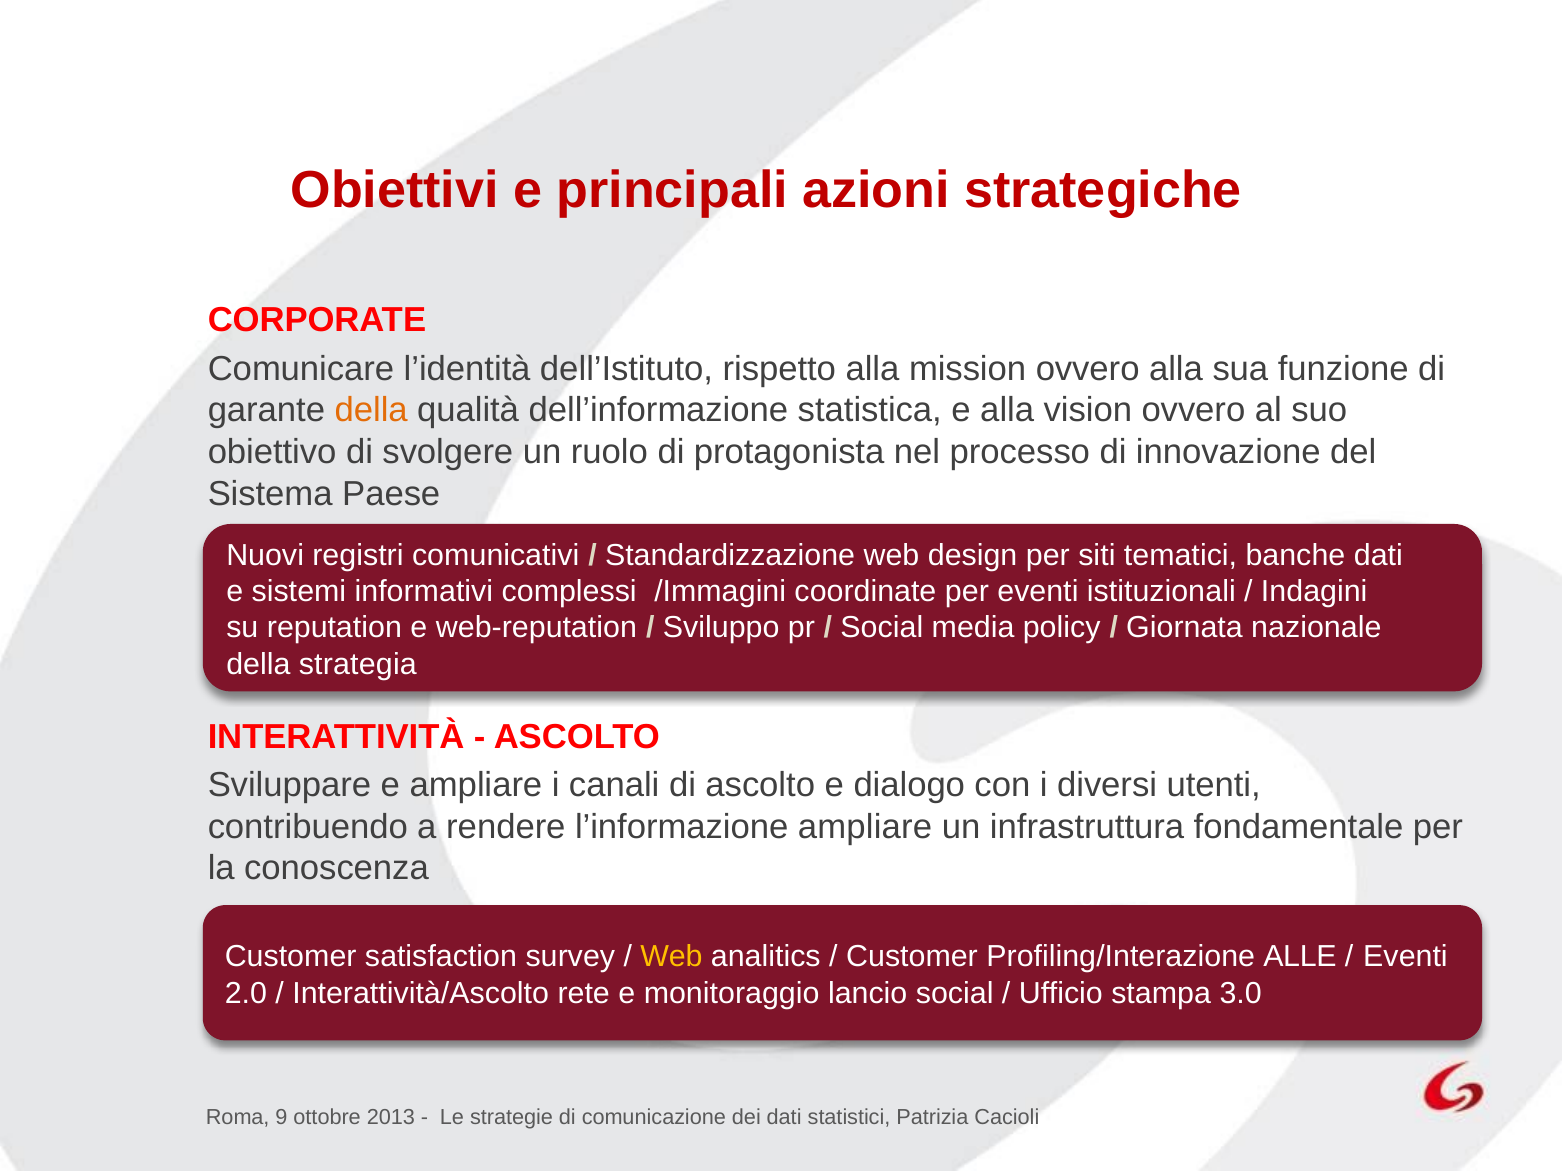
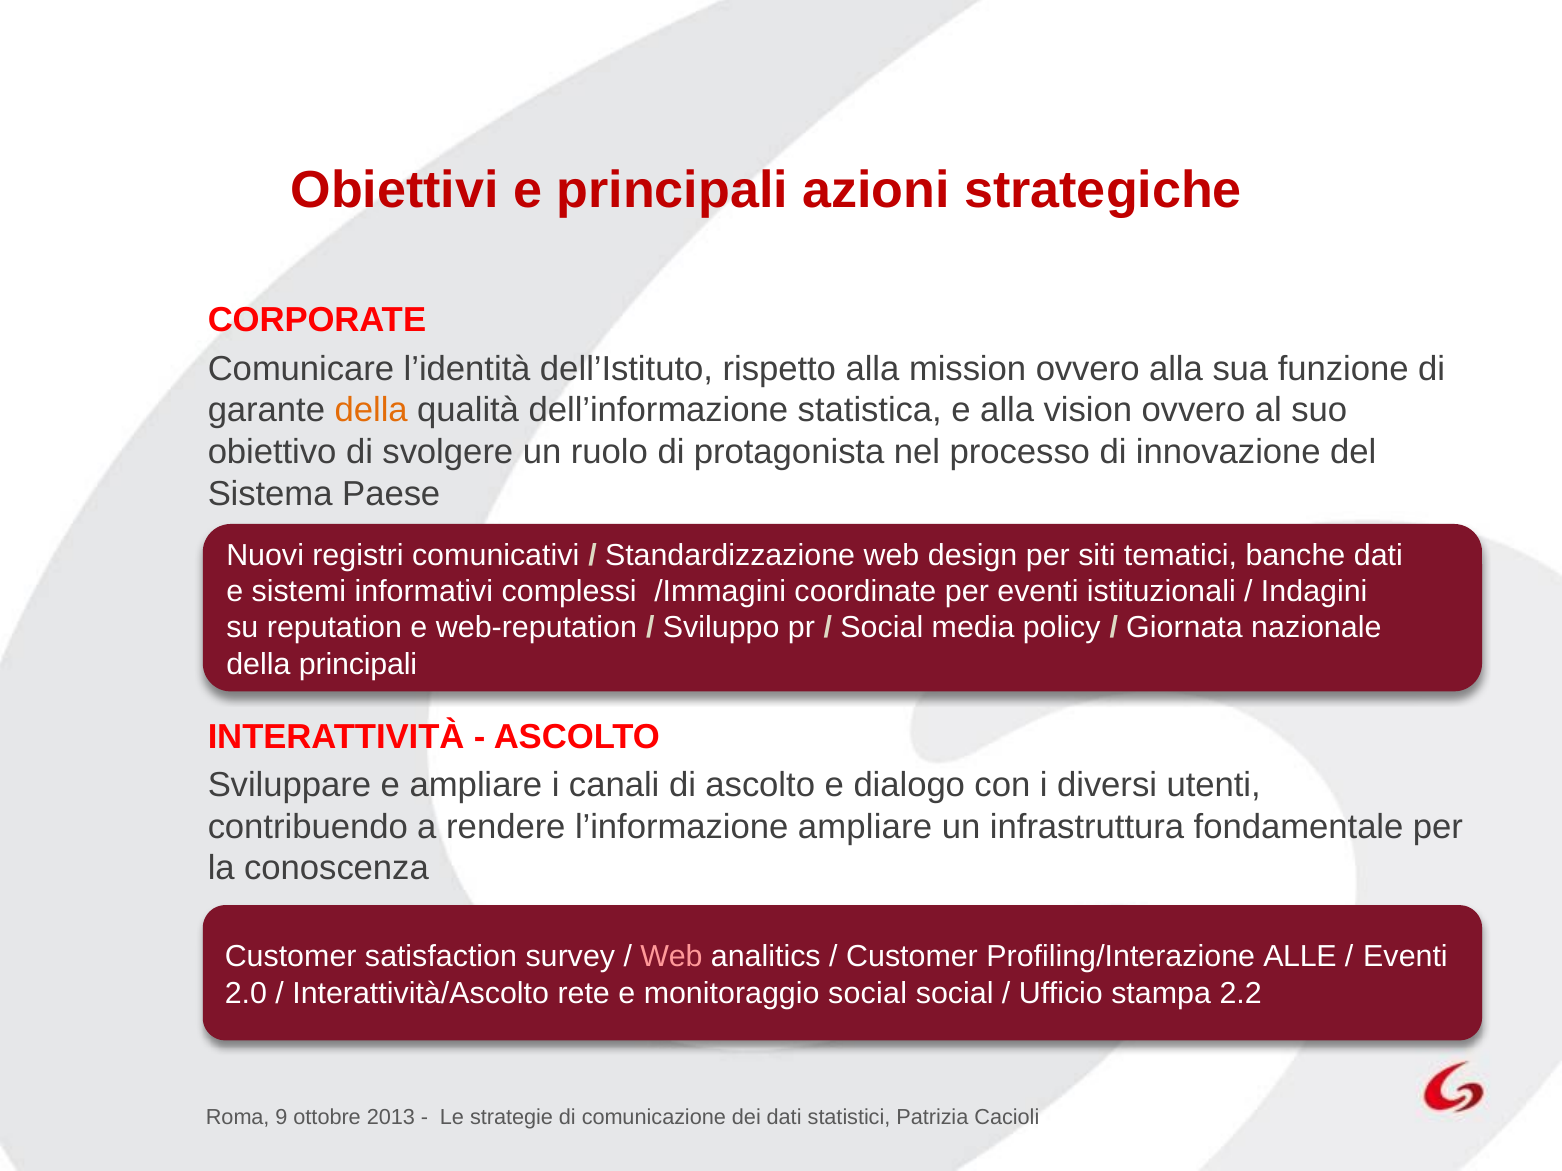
della strategia: strategia -> principali (358, 665)
Web colour: yellow -> pink (671, 957)
monitoraggio lancio: lancio -> social (868, 993)
3.0: 3.0 -> 2.2 (1241, 993)
